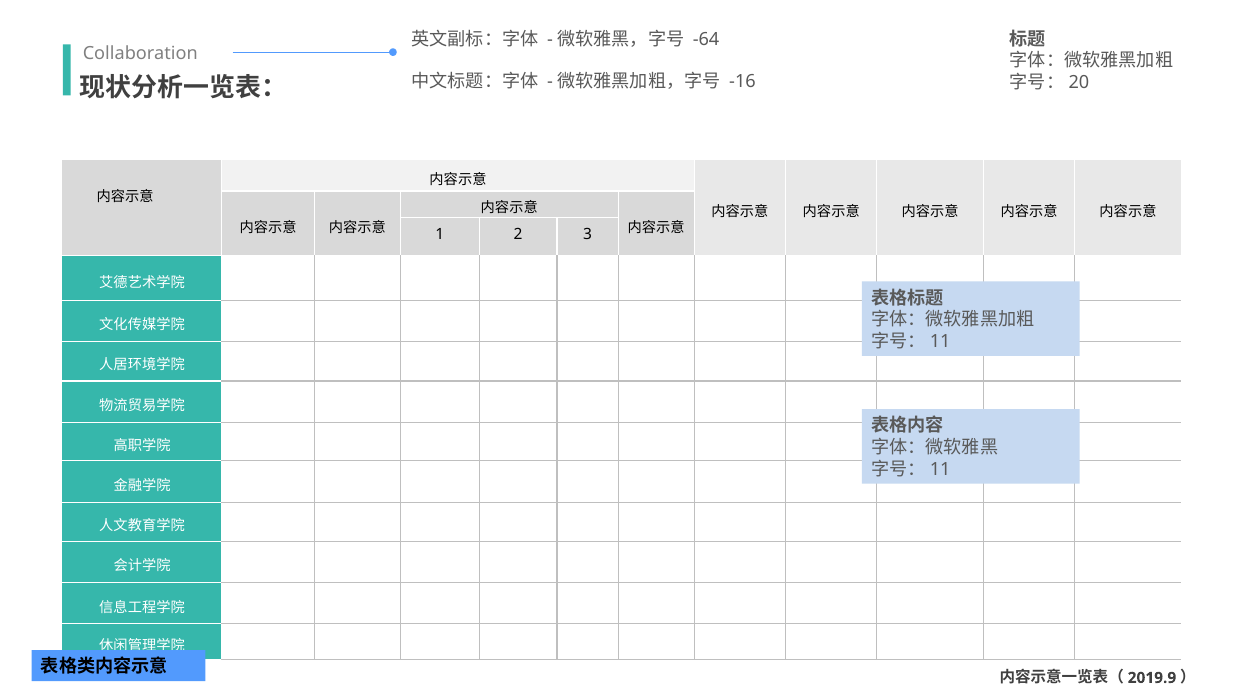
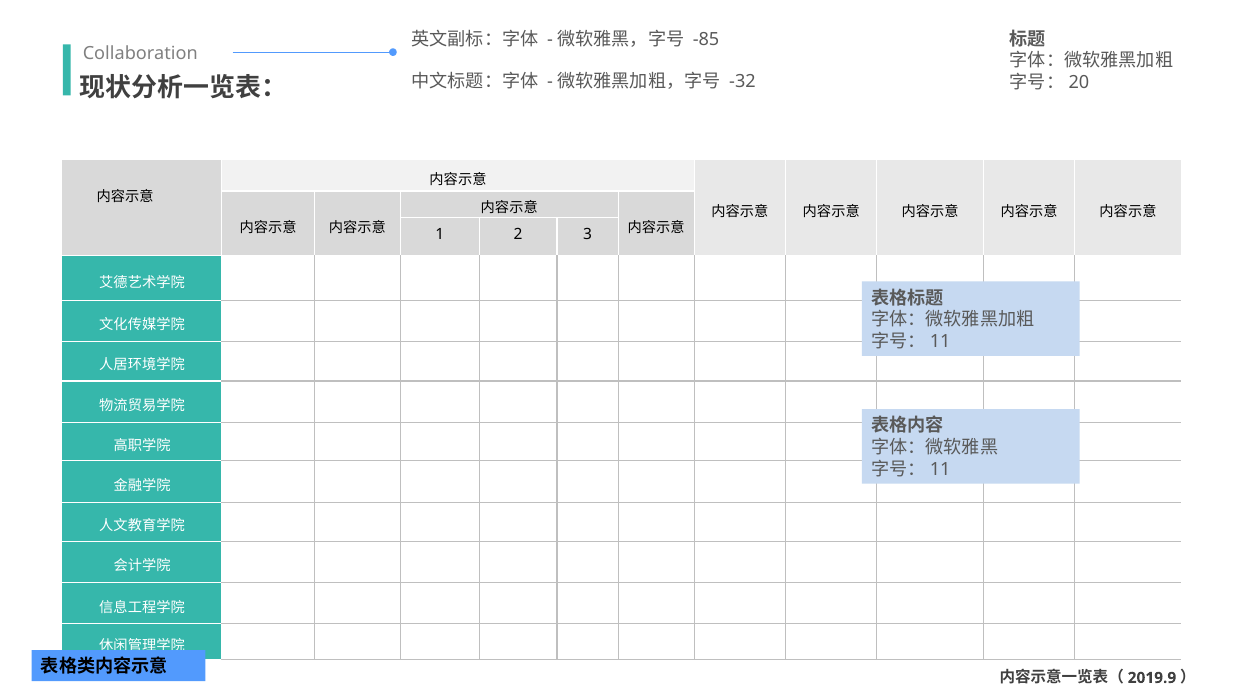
-64: -64 -> -85 (706, 39)
-16: -16 -> -32 (742, 82)
